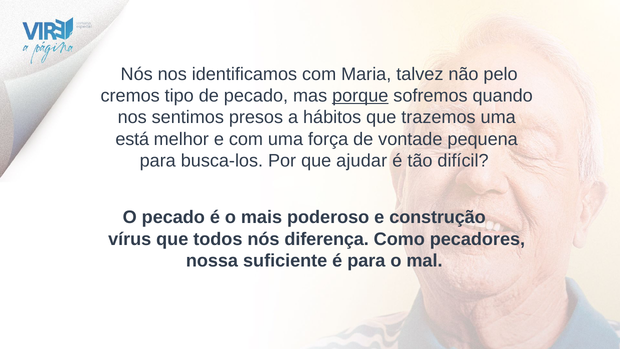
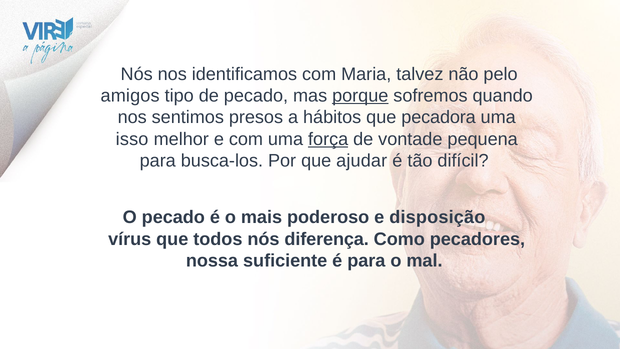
cremos: cremos -> amigos (130, 96)
trazemos: trazemos -> pecadora (439, 117)
está: está -> isso (132, 139)
força underline: none -> present (328, 139)
construção: construção -> disposição (437, 217)
